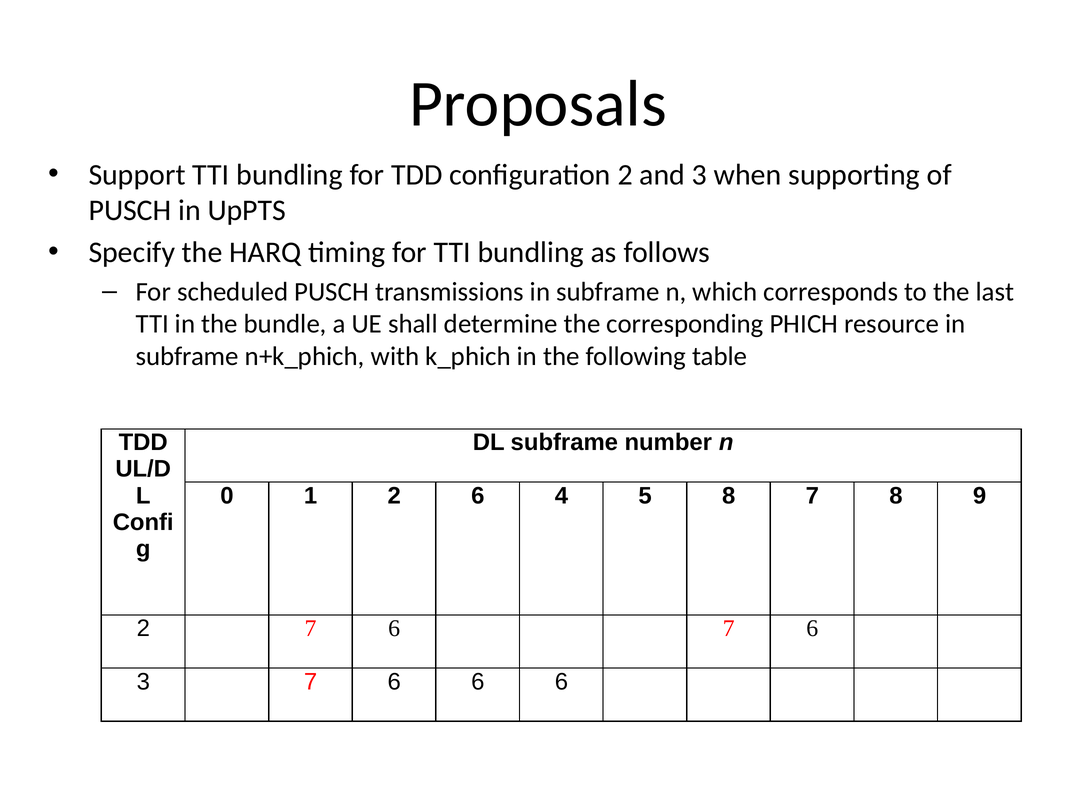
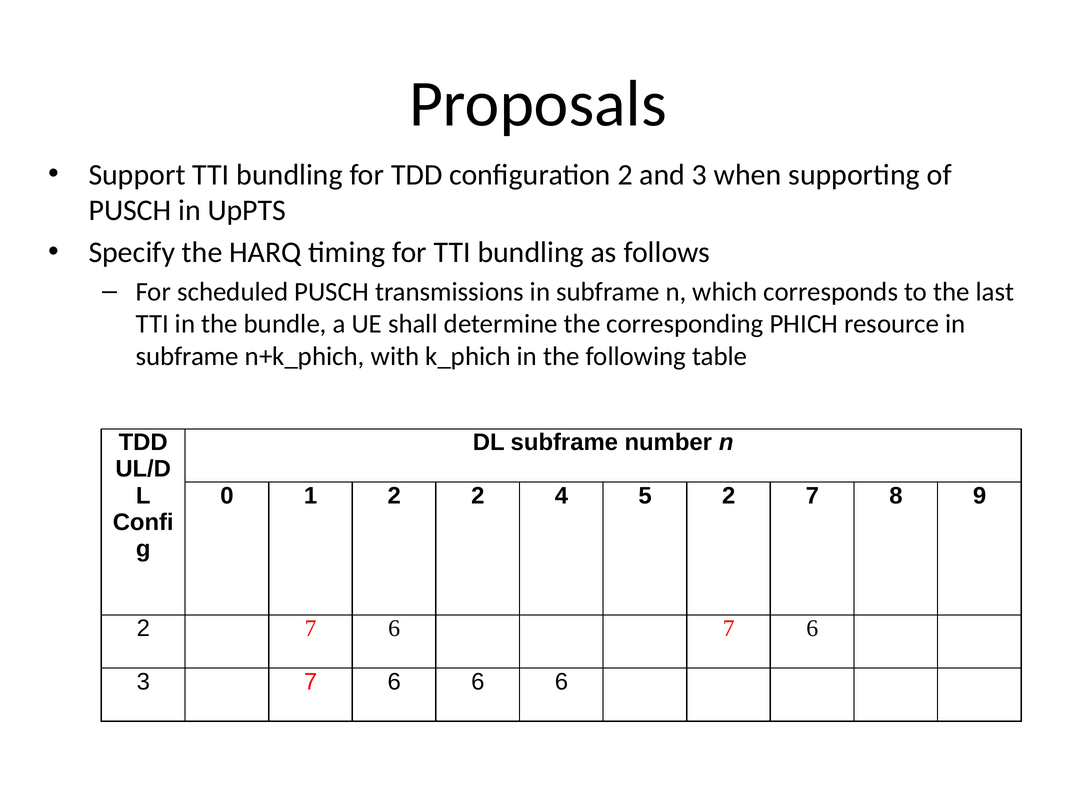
2 6: 6 -> 2 (478, 496)
5 8: 8 -> 2 (729, 496)
